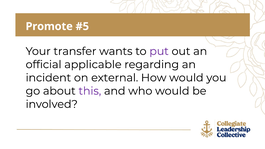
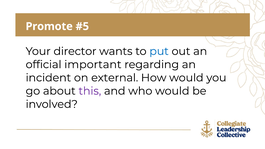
transfer: transfer -> director (75, 51)
put colour: purple -> blue (159, 51)
applicable: applicable -> important (93, 65)
